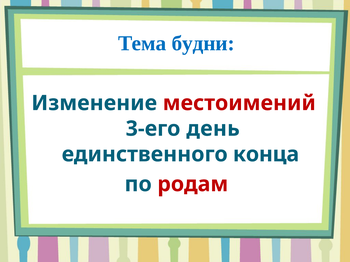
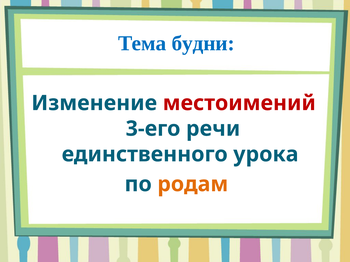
день: день -> речи (213, 129)
конца: конца -> урока (266, 155)
родам colour: red -> orange (193, 185)
